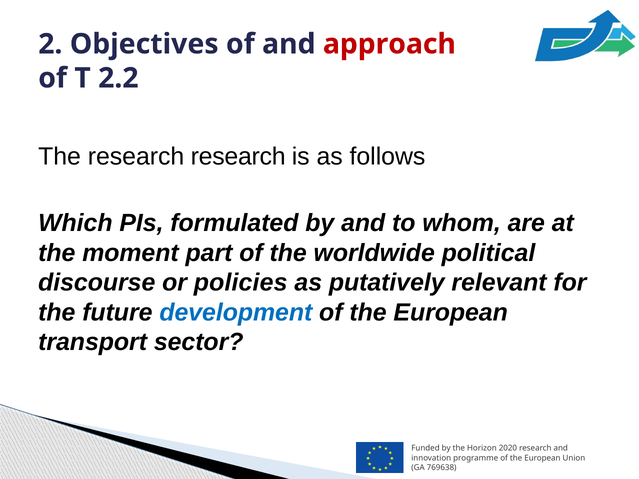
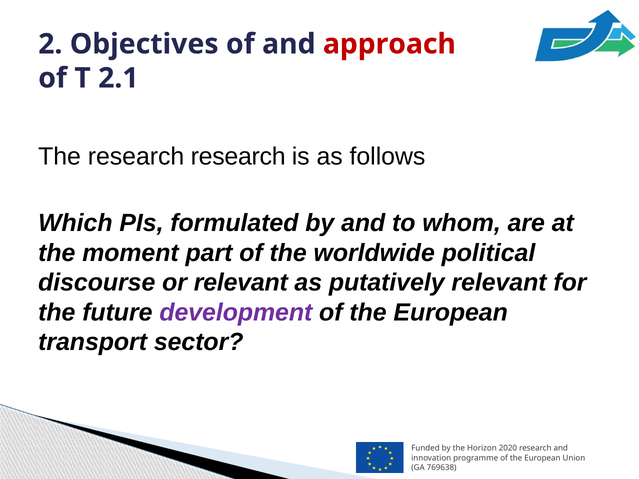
2.2: 2.2 -> 2.1 (118, 78)
or policies: policies -> relevant (241, 283)
development colour: blue -> purple (236, 312)
